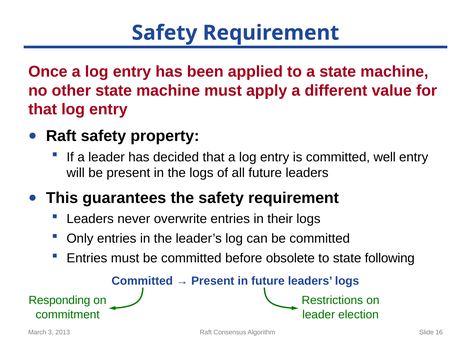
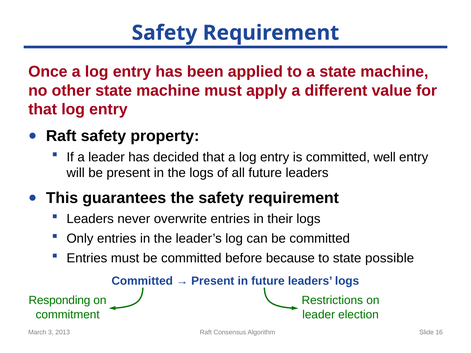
obsolete: obsolete -> because (290, 258)
following: following -> possible (390, 258)
